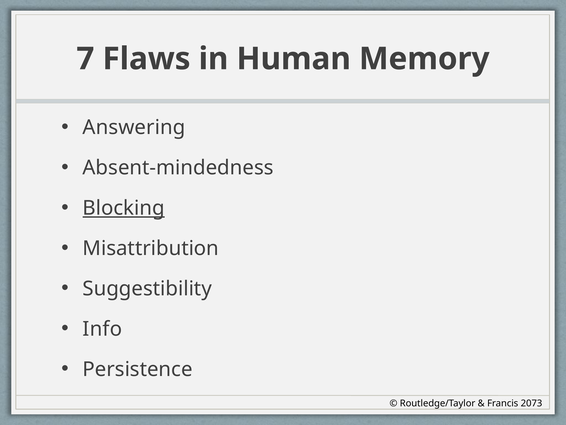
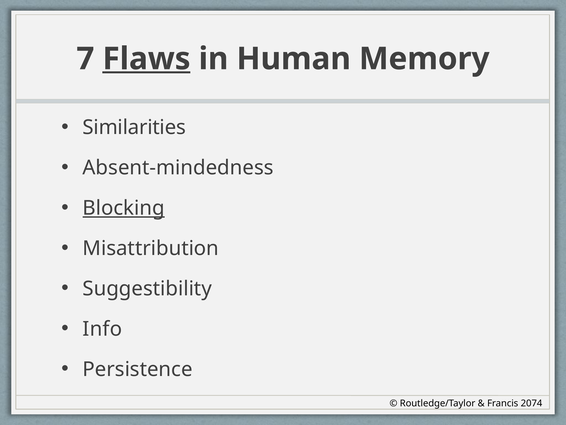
Flaws underline: none -> present (146, 59)
Answering: Answering -> Similarities (134, 127)
2073: 2073 -> 2074 (532, 403)
